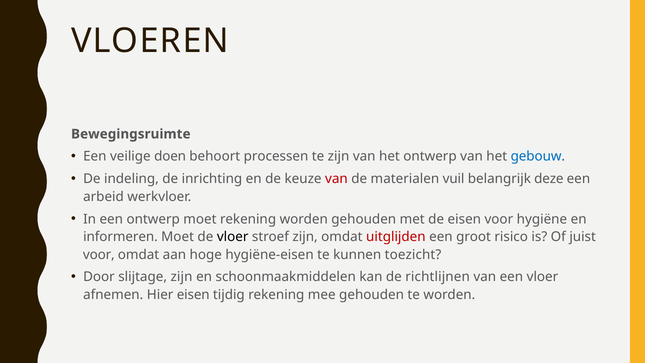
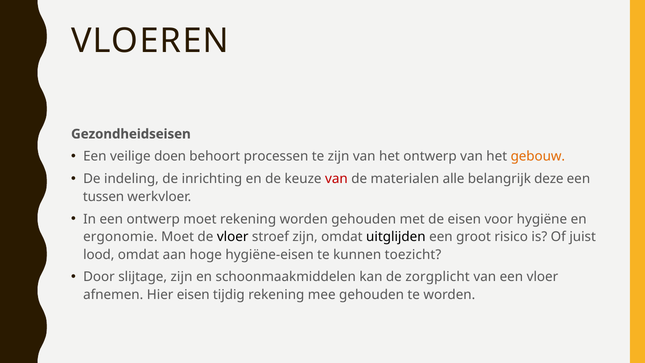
Bewegingsruimte: Bewegingsruimte -> Gezondheidseisen (131, 134)
gebouw colour: blue -> orange (538, 156)
vuil: vuil -> alle (454, 179)
arbeid: arbeid -> tussen (104, 197)
informeren: informeren -> ergonomie (120, 237)
uitglijden colour: red -> black (396, 237)
voor: voor -> lood (99, 254)
richtlijnen: richtlijnen -> zorgplicht (438, 277)
